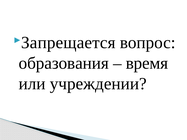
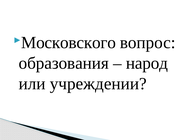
Запрещается: Запрещается -> Московского (68, 43)
время: время -> народ (147, 63)
